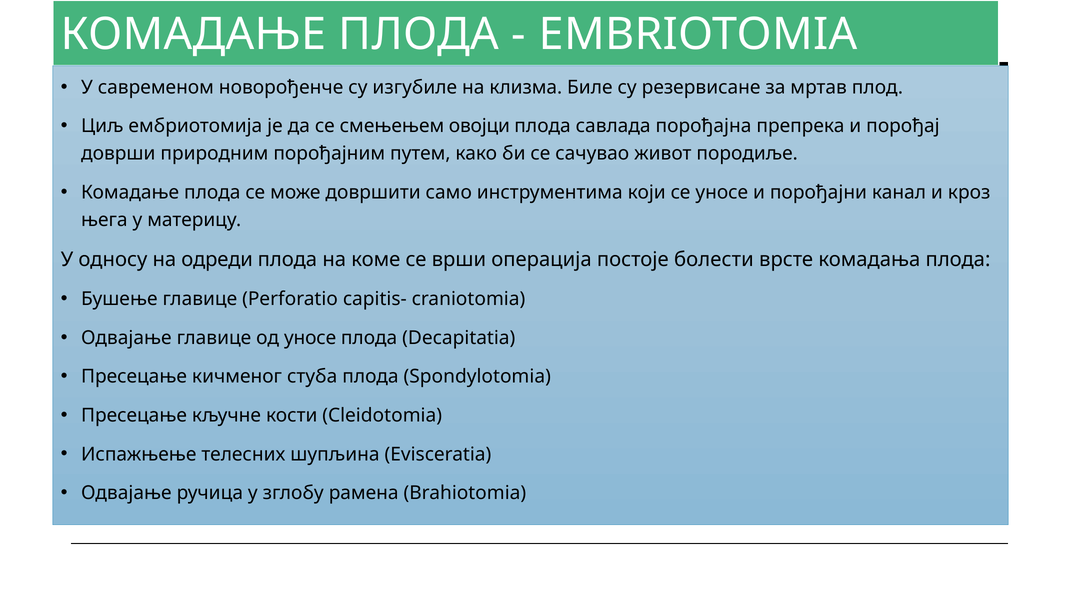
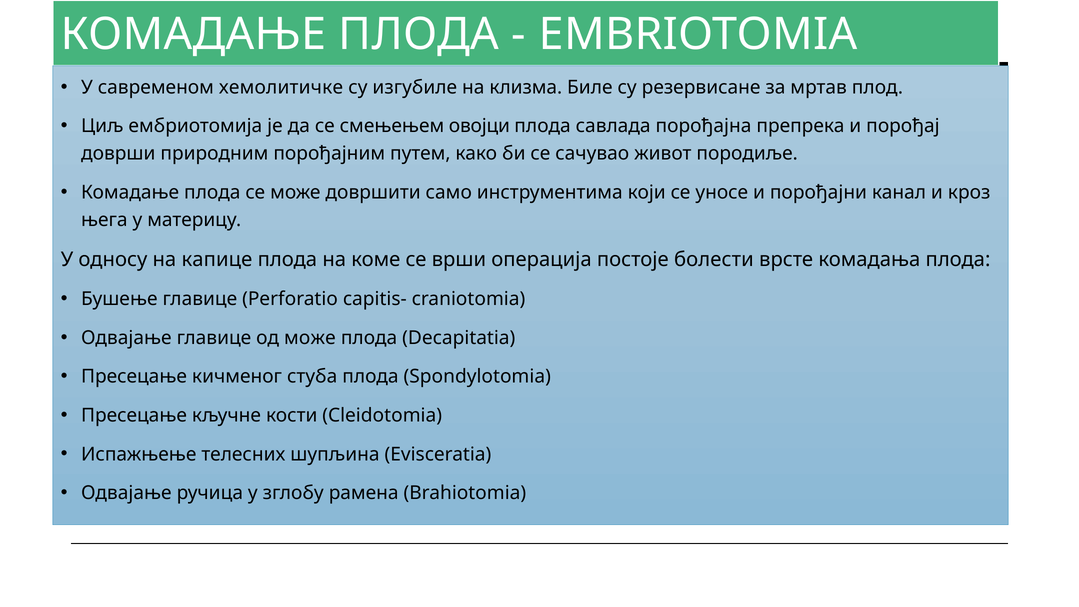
новорођенче: новорођенче -> хемолитичке (281, 87)
одреди: одреди -> капице (217, 260)
од уносе: уносе -> може (310, 338)
